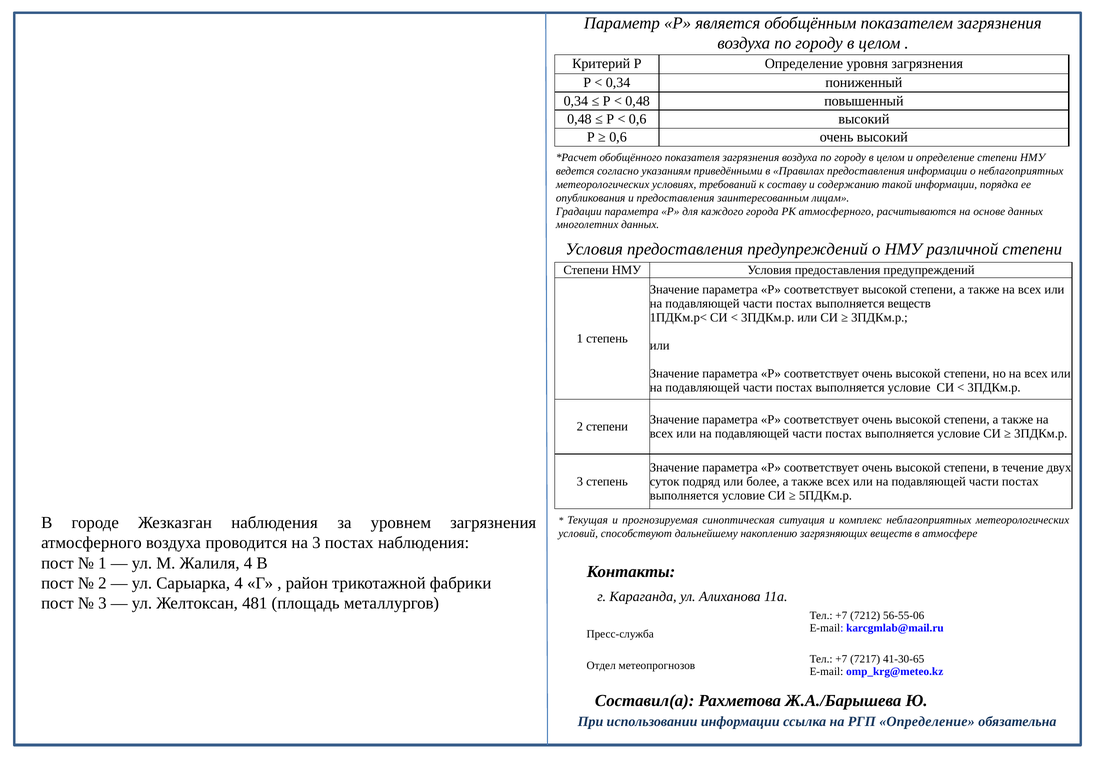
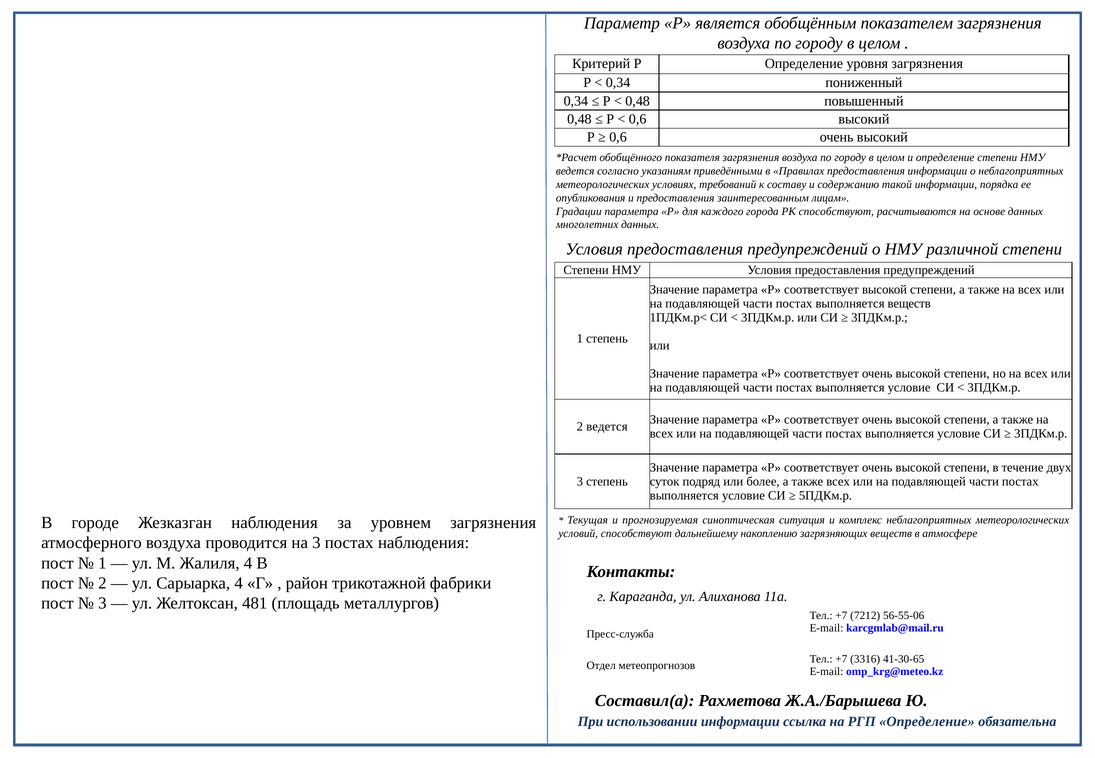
РК атмосферного: атмосферного -> способствуют (836, 211)
2 степени: степени -> ведется (607, 427)
7217: 7217 -> 3316 (865, 659)
